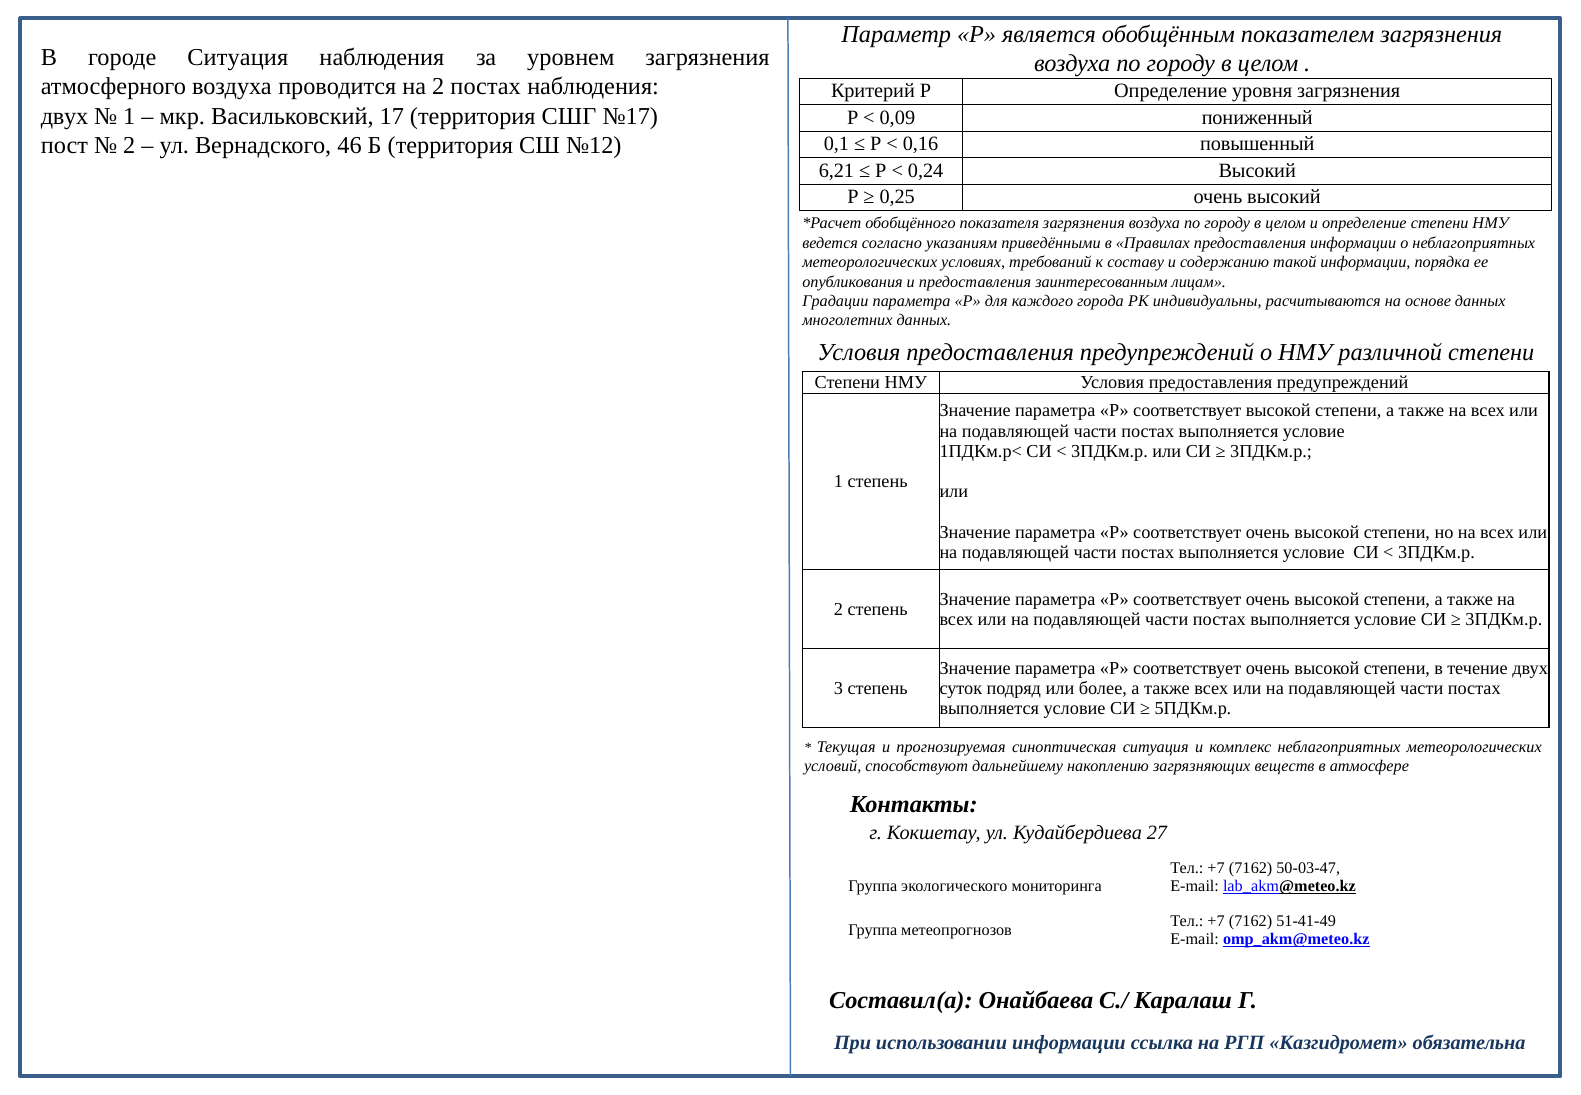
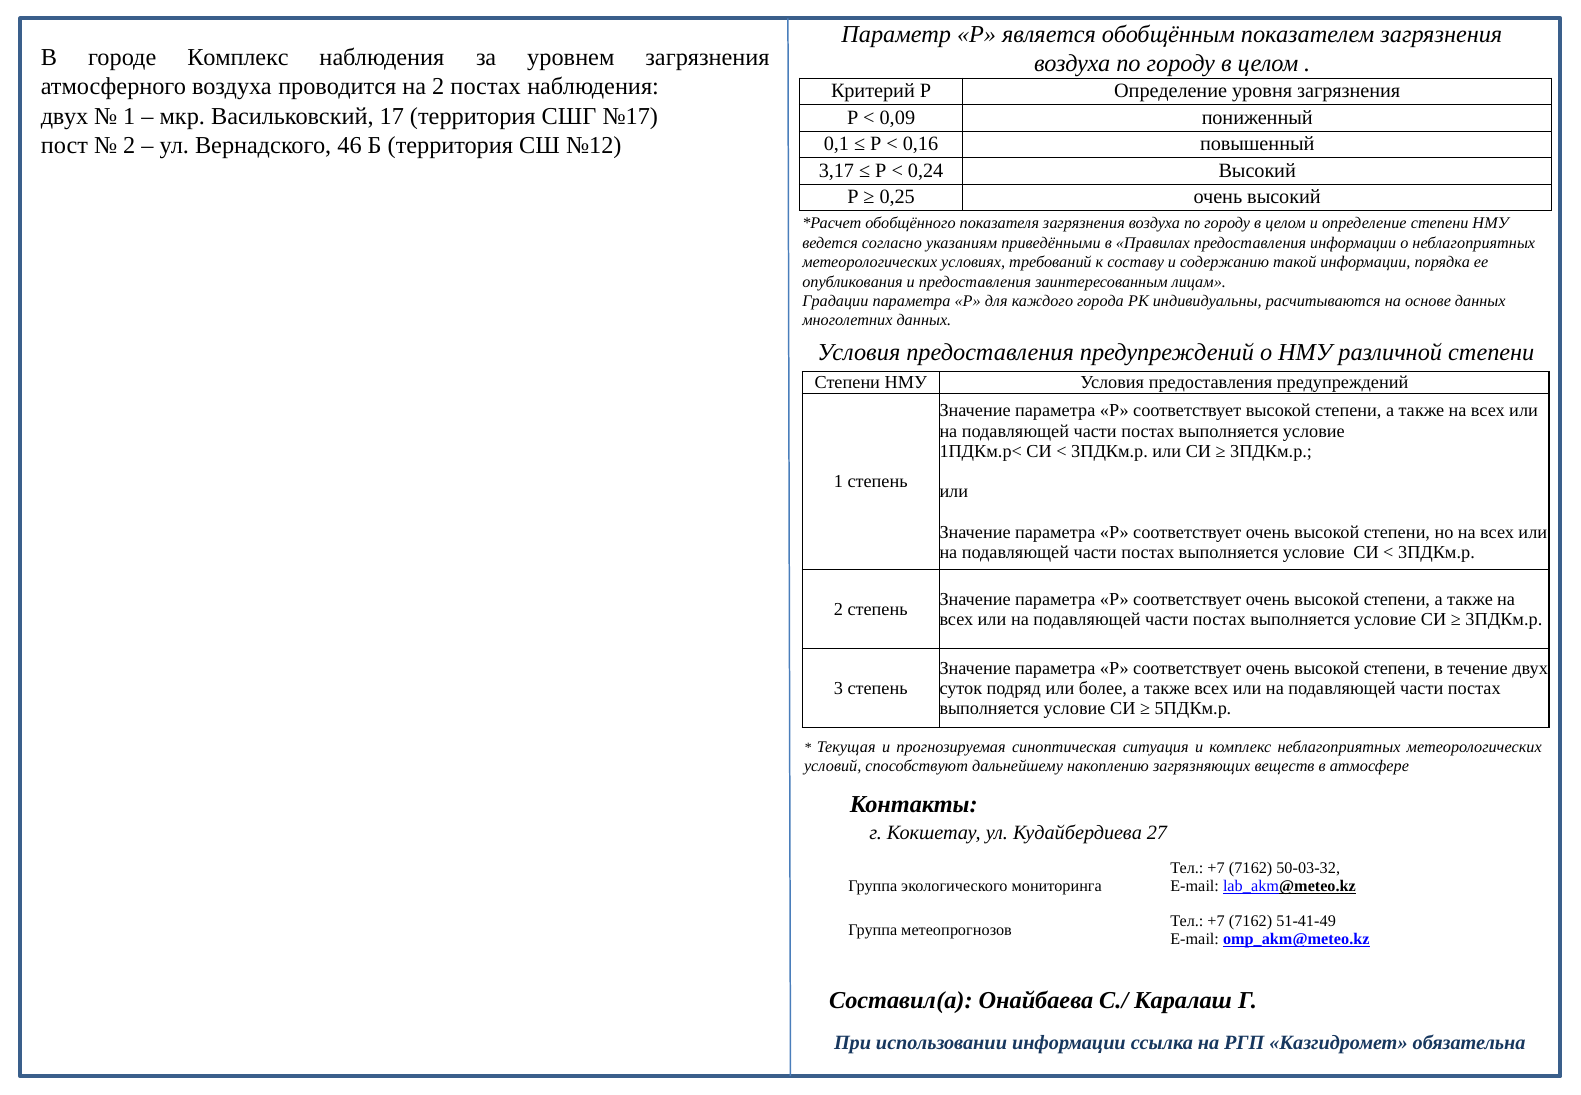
городе Ситуация: Ситуация -> Комплекс (238, 58)
6,21: 6,21 -> 3,17 (836, 170)
50-03-47: 50-03-47 -> 50-03-32 (1308, 867)
